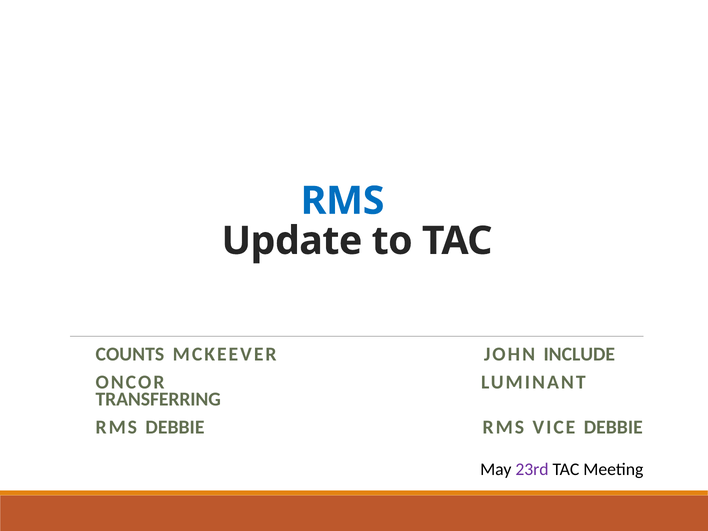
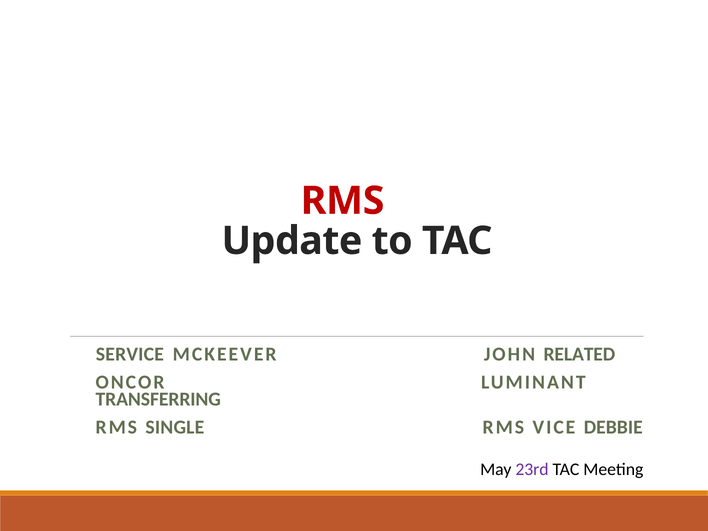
RMS colour: blue -> red (343, 201)
COUNTS: COUNTS -> SERVICE (130, 354)
INCLUDE: INCLUDE -> RELATED (579, 354)
RMS DEBBIE: DEBBIE -> SINGLE (175, 427)
